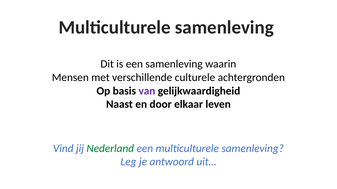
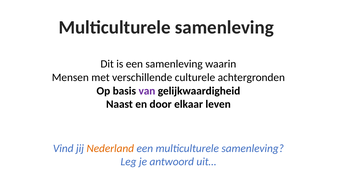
Nederland colour: green -> orange (110, 149)
